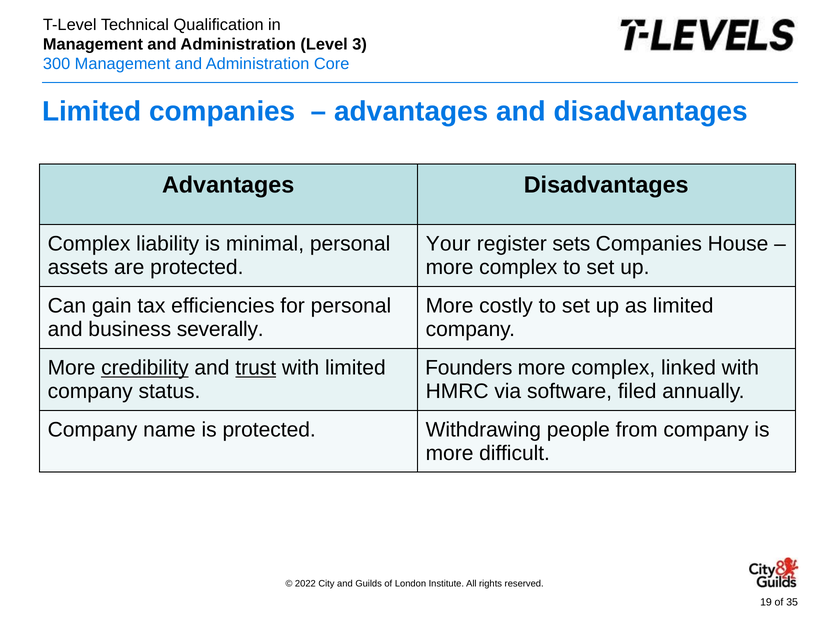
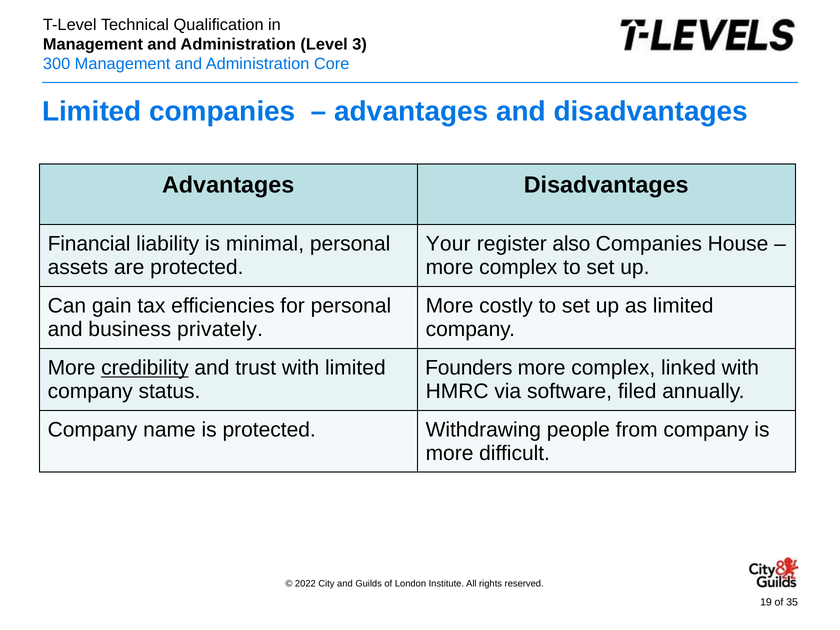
Complex: Complex -> Financial (89, 244)
sets: sets -> also (571, 244)
severally: severally -> privately (220, 329)
trust underline: present -> none (256, 368)
